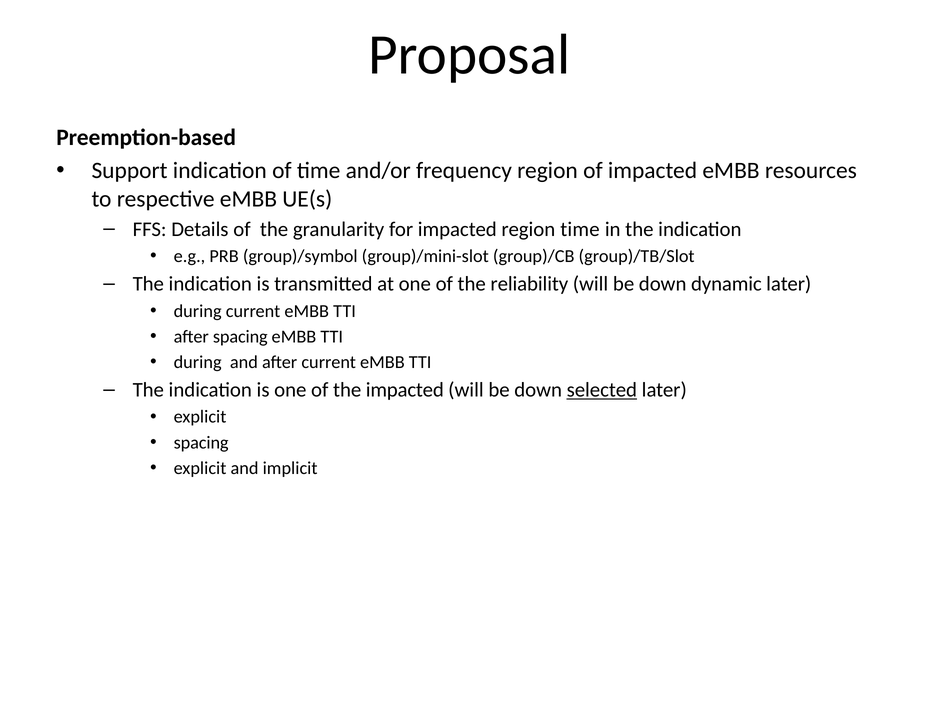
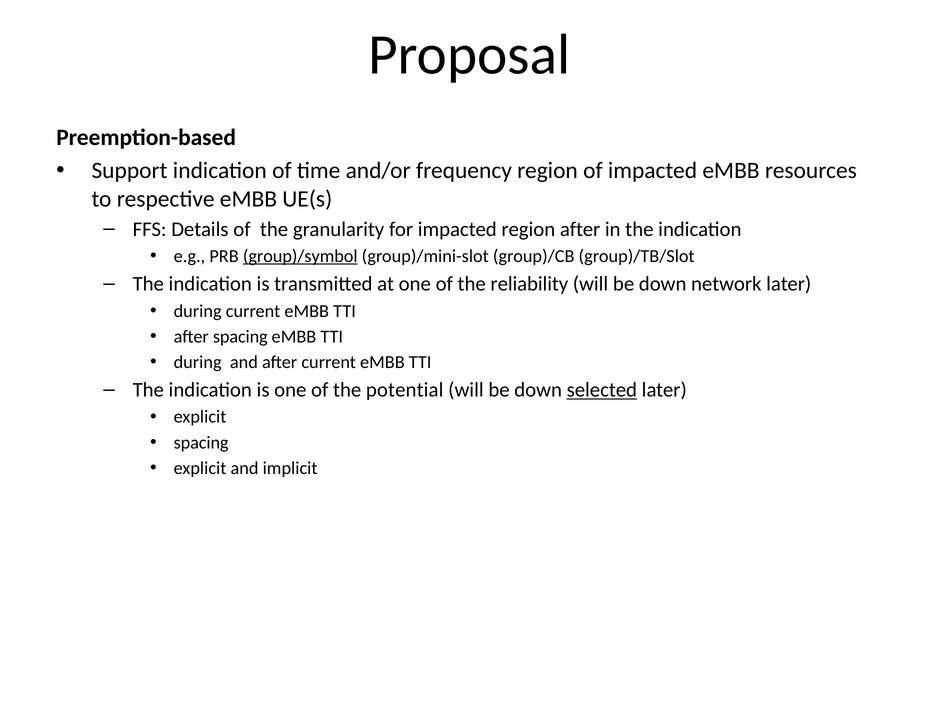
region time: time -> after (580, 229)
group)/symbol underline: none -> present (300, 256)
dynamic: dynamic -> network (726, 284)
the impacted: impacted -> potential (405, 390)
